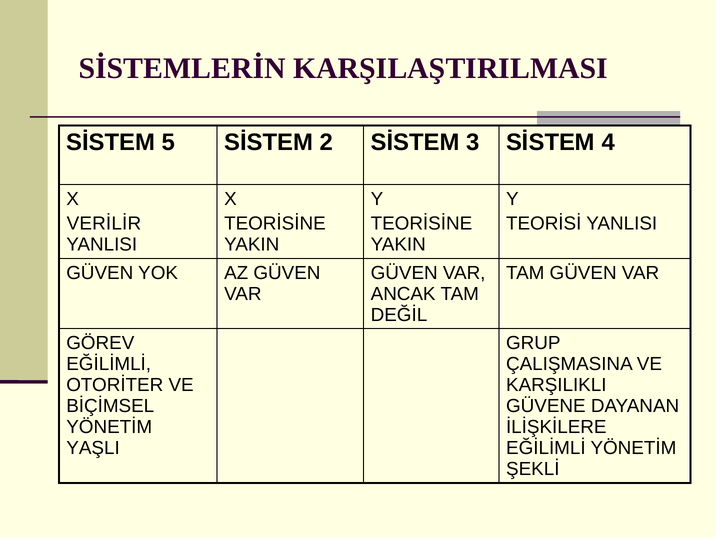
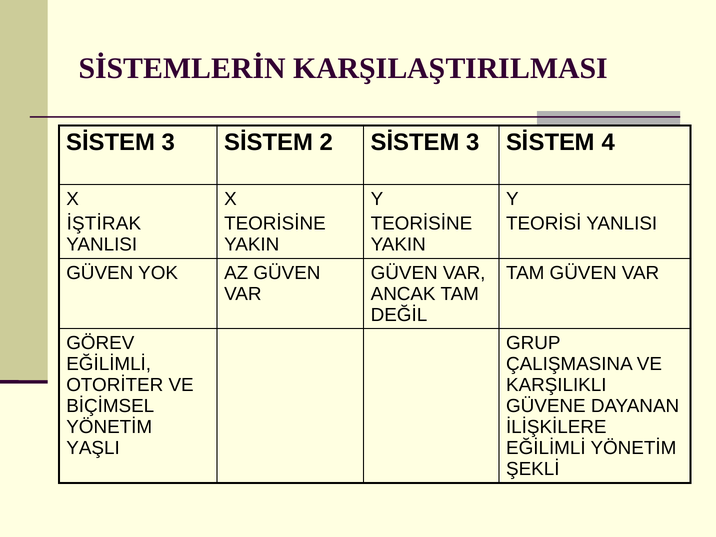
5: 5 -> 3 (168, 143)
VERİLİR: VERİLİR -> İŞTİRAK (104, 224)
